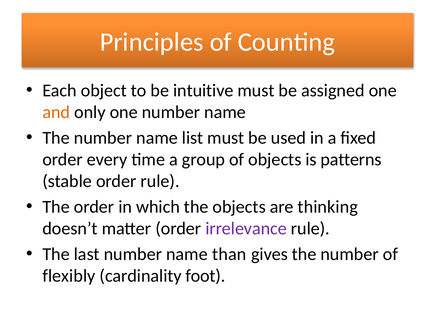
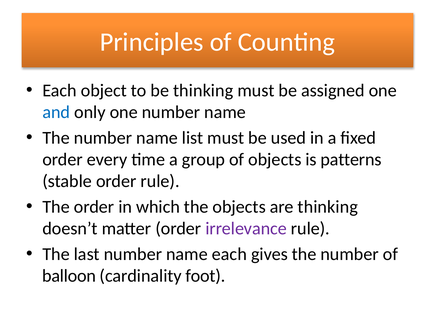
be intuitive: intuitive -> thinking (203, 90)
and colour: orange -> blue (56, 112)
name than: than -> each (229, 254)
flexibly: flexibly -> balloon (69, 276)
